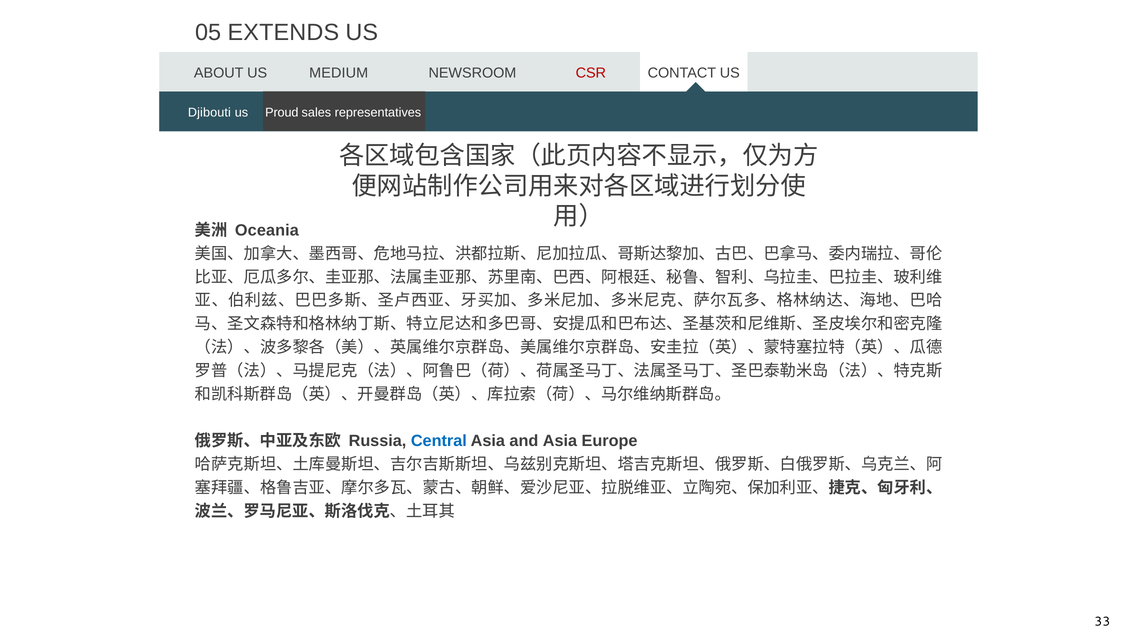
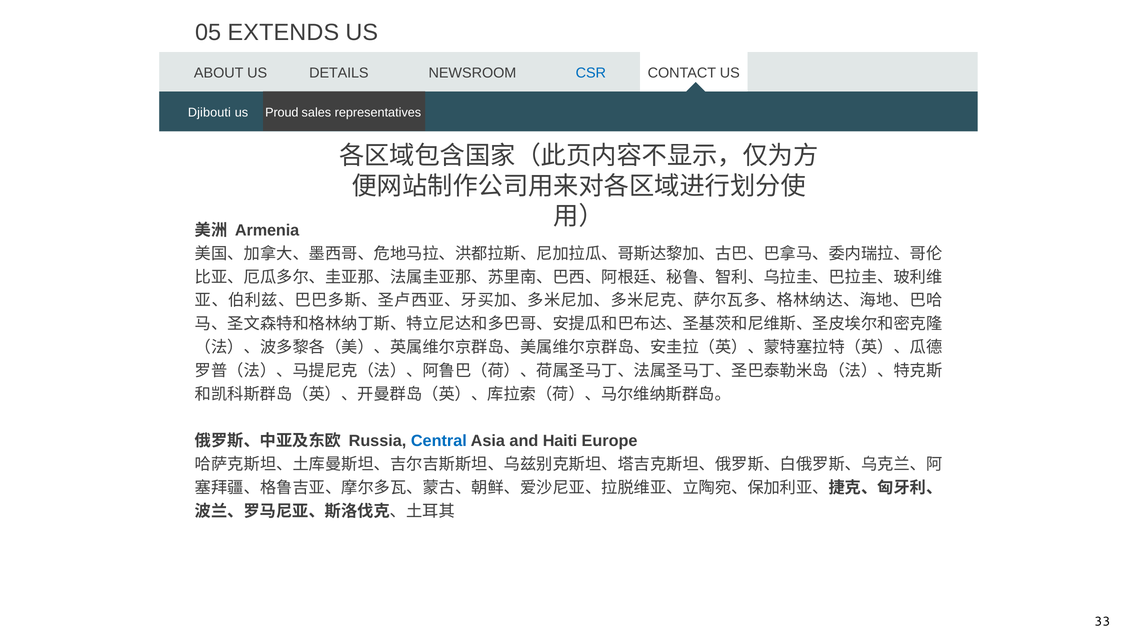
MEDIUM: MEDIUM -> DETAILS (339, 73)
CSR colour: red -> blue (591, 73)
Oceania: Oceania -> Armenia (267, 230)
and Asia: Asia -> Haiti (560, 441)
